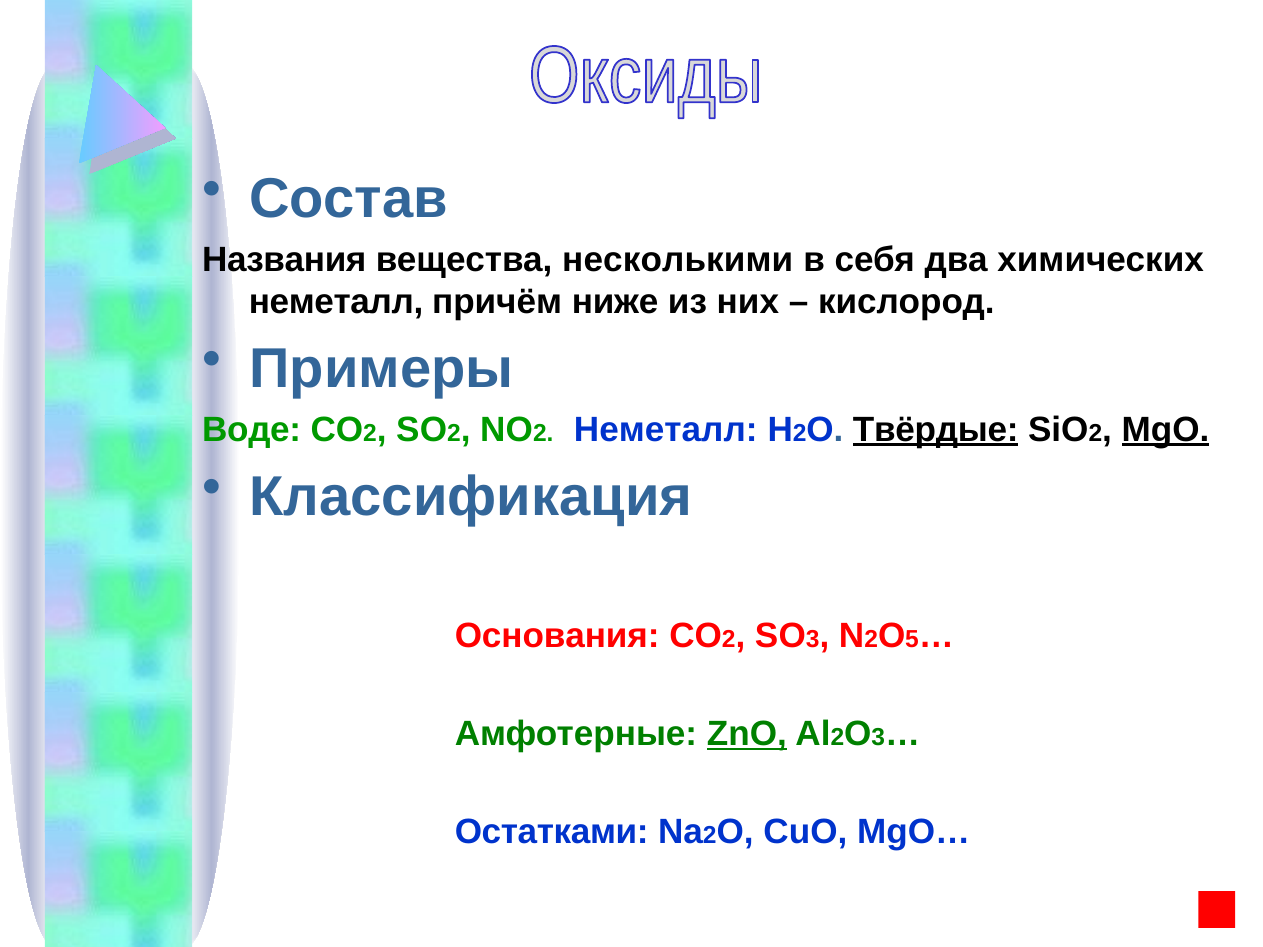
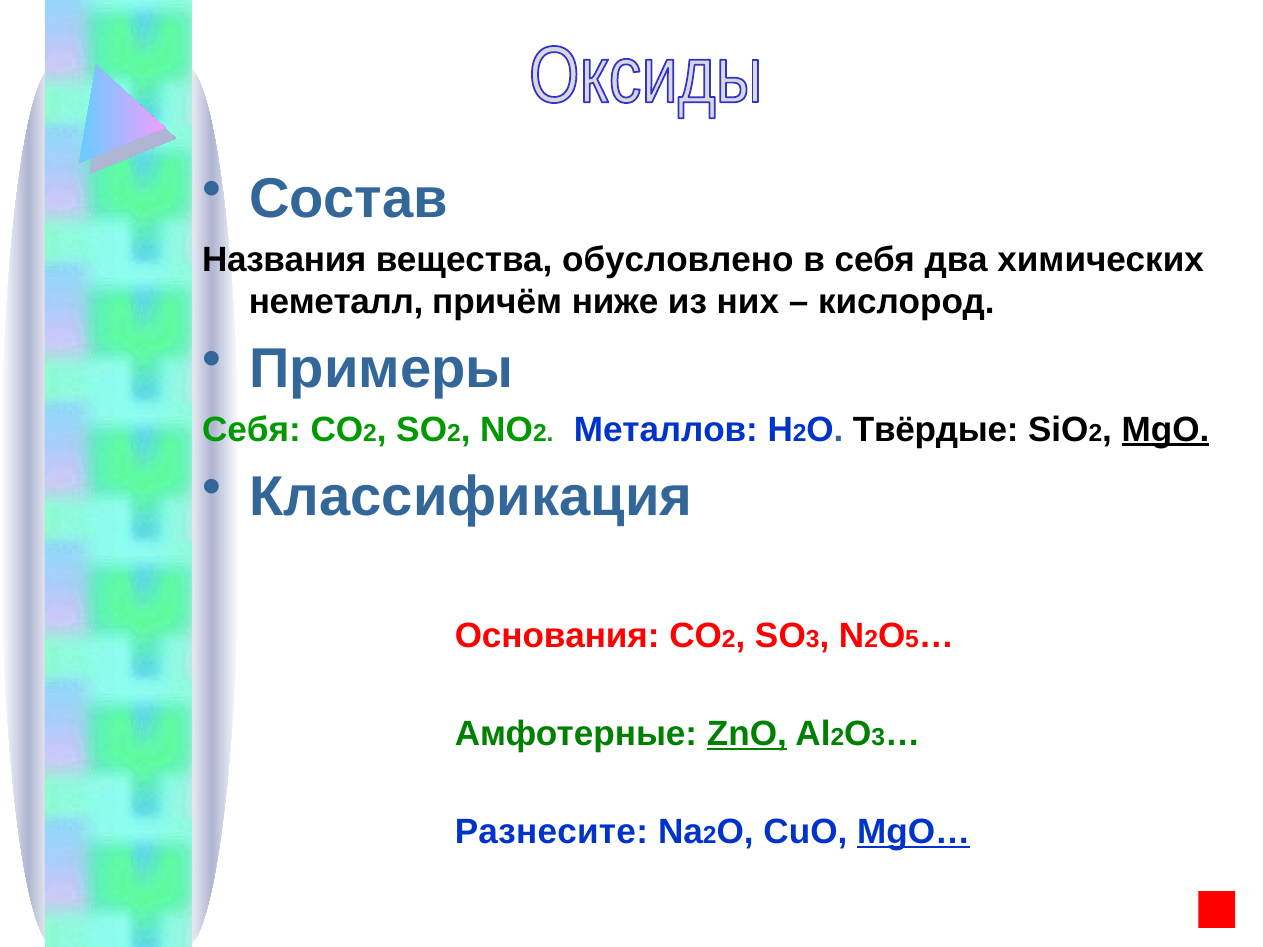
несколькими: несколькими -> обусловлено (678, 260)
Воде: Воде -> Себя (251, 430)
Неметалл: Неметалл -> Металлов (666, 430)
Твёрдые underline: present -> none (936, 430)
Остатками: Остатками -> Разнесите (551, 832)
MgO… underline: none -> present (914, 832)
